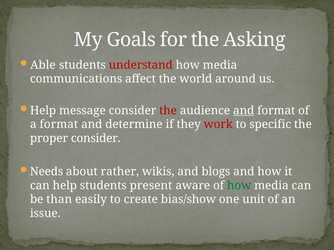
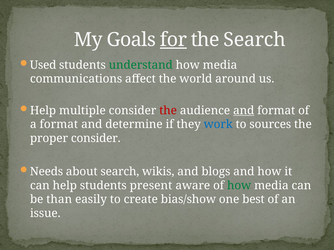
for underline: none -> present (173, 40)
the Asking: Asking -> Search (255, 40)
Able: Able -> Used (43, 65)
understand colour: red -> green (141, 65)
message: message -> multiple (82, 111)
work colour: red -> blue (218, 125)
specific: specific -> sources (270, 125)
about rather: rather -> search (120, 172)
unit: unit -> best (253, 200)
